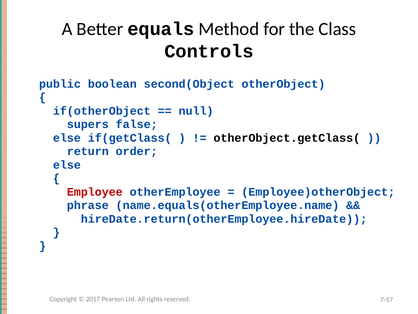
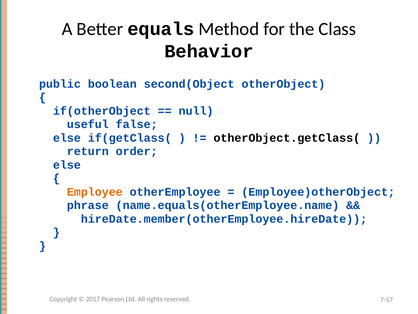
Controls: Controls -> Behavior (209, 51)
supers: supers -> useful (88, 124)
Employee colour: red -> orange (95, 192)
hireDate.return(otherEmployee.hireDate: hireDate.return(otherEmployee.hireDate -> hireDate.member(otherEmployee.hireDate (224, 219)
